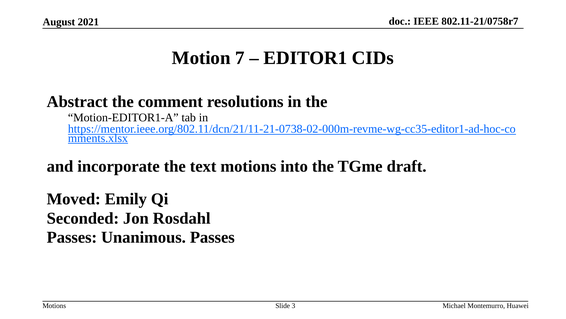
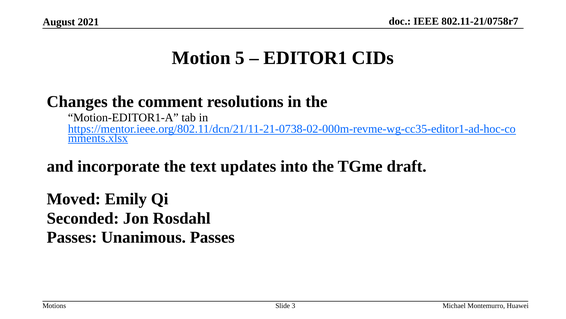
7: 7 -> 5 (240, 58)
Abstract: Abstract -> Changes (77, 101)
text motions: motions -> updates (248, 166)
